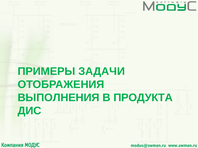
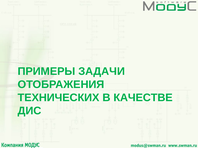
ВЫПОЛНЕНИЯ: ВЫПОЛНЕНИЯ -> ТЕХНИЧЕСКИХ (59, 98)
ПРОДУКТА: ПРОДУКТА -> КАЧЕСТВЕ (143, 98)
